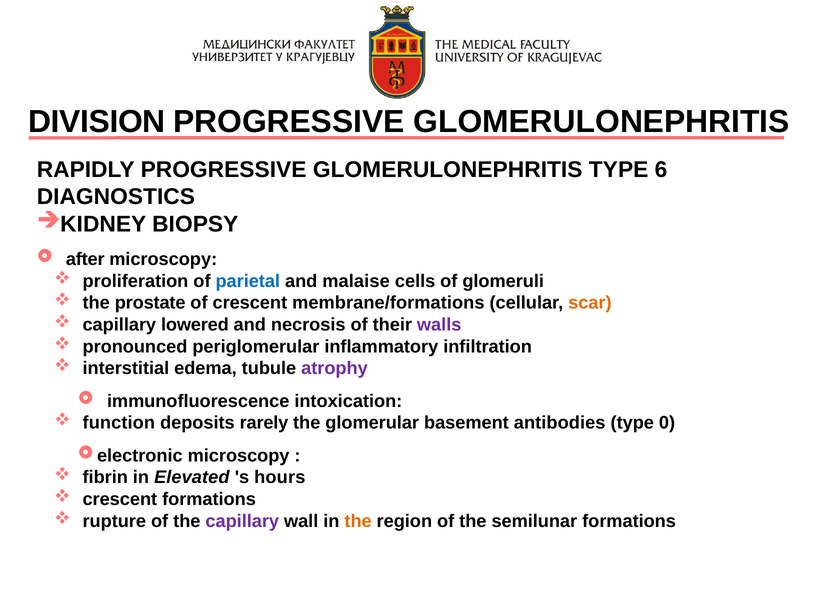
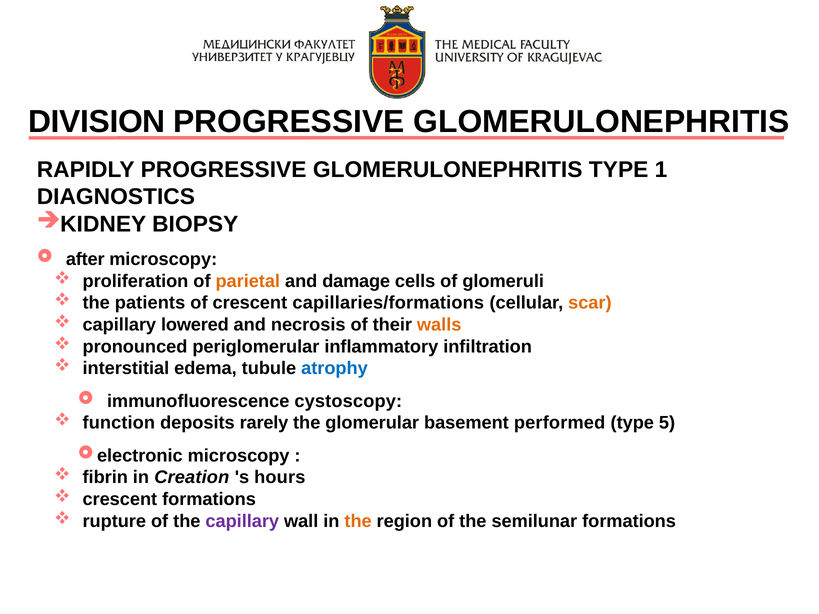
6: 6 -> 1 (661, 170)
parietal colour: blue -> orange (248, 281)
malaise: malaise -> damage (356, 281)
prostate: prostate -> patients (150, 303)
membrane/formations: membrane/formations -> capillaries/formations (388, 303)
walls colour: purple -> orange (439, 325)
atrophy colour: purple -> blue (334, 369)
intoxication: intoxication -> cystoscopy (348, 401)
antibodies: antibodies -> performed (560, 423)
0: 0 -> 5 (667, 423)
Elevated: Elevated -> Creation (192, 478)
